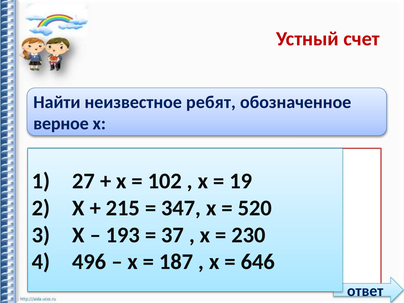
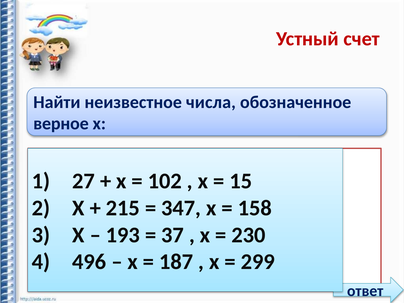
ребят: ребят -> числа (211, 102)
19: 19 -> 15 (241, 181)
520: 520 -> 158 (255, 208)
646: 646 -> 299 (258, 262)
